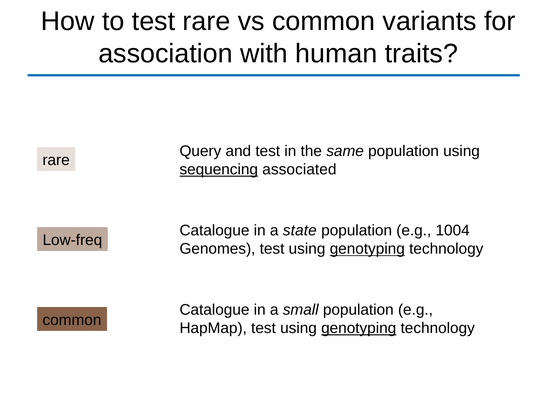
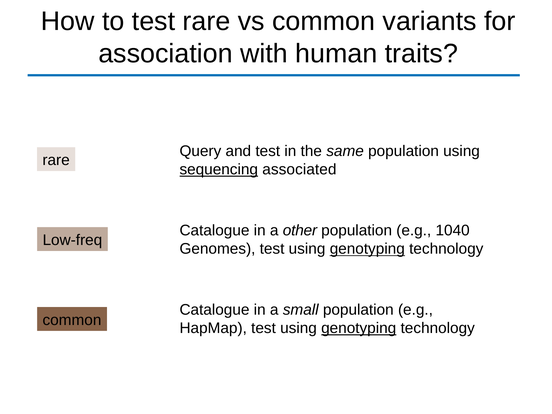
state: state -> other (300, 230)
1004: 1004 -> 1040 (453, 230)
